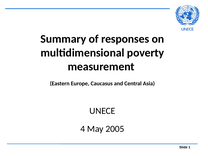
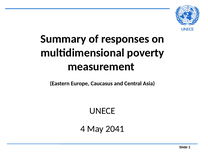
2005: 2005 -> 2041 (115, 129)
